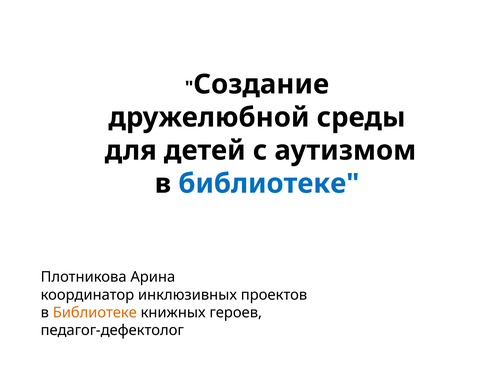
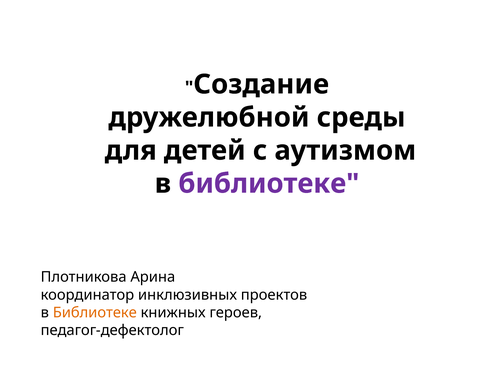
библиотеке colour: blue -> purple (269, 184)
